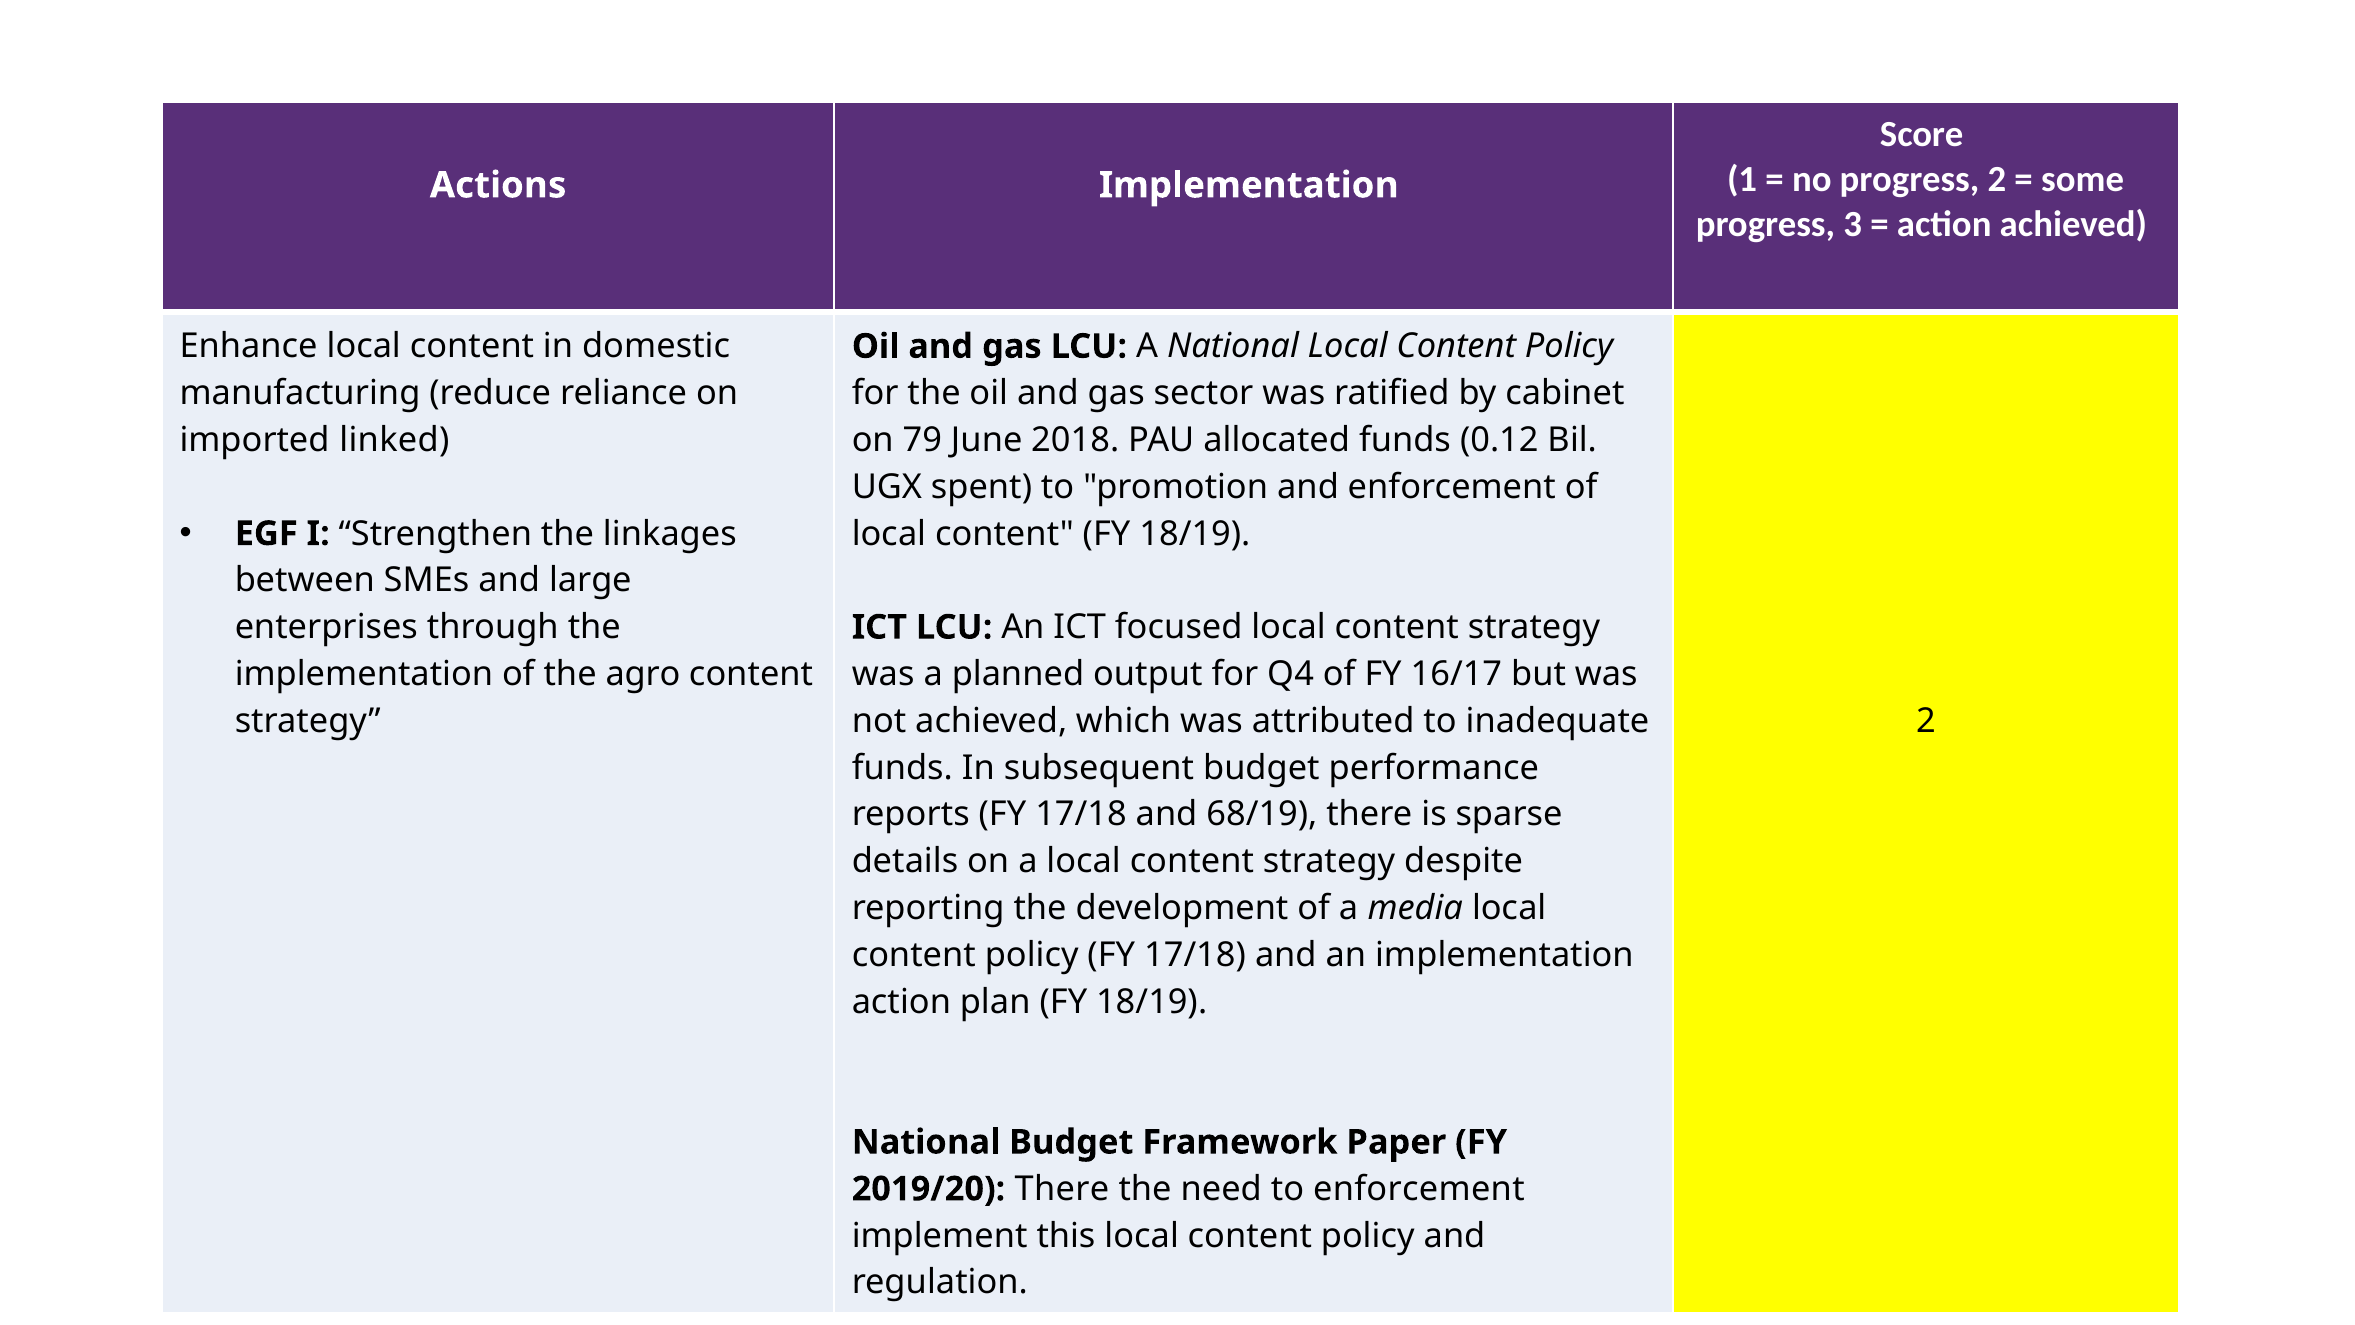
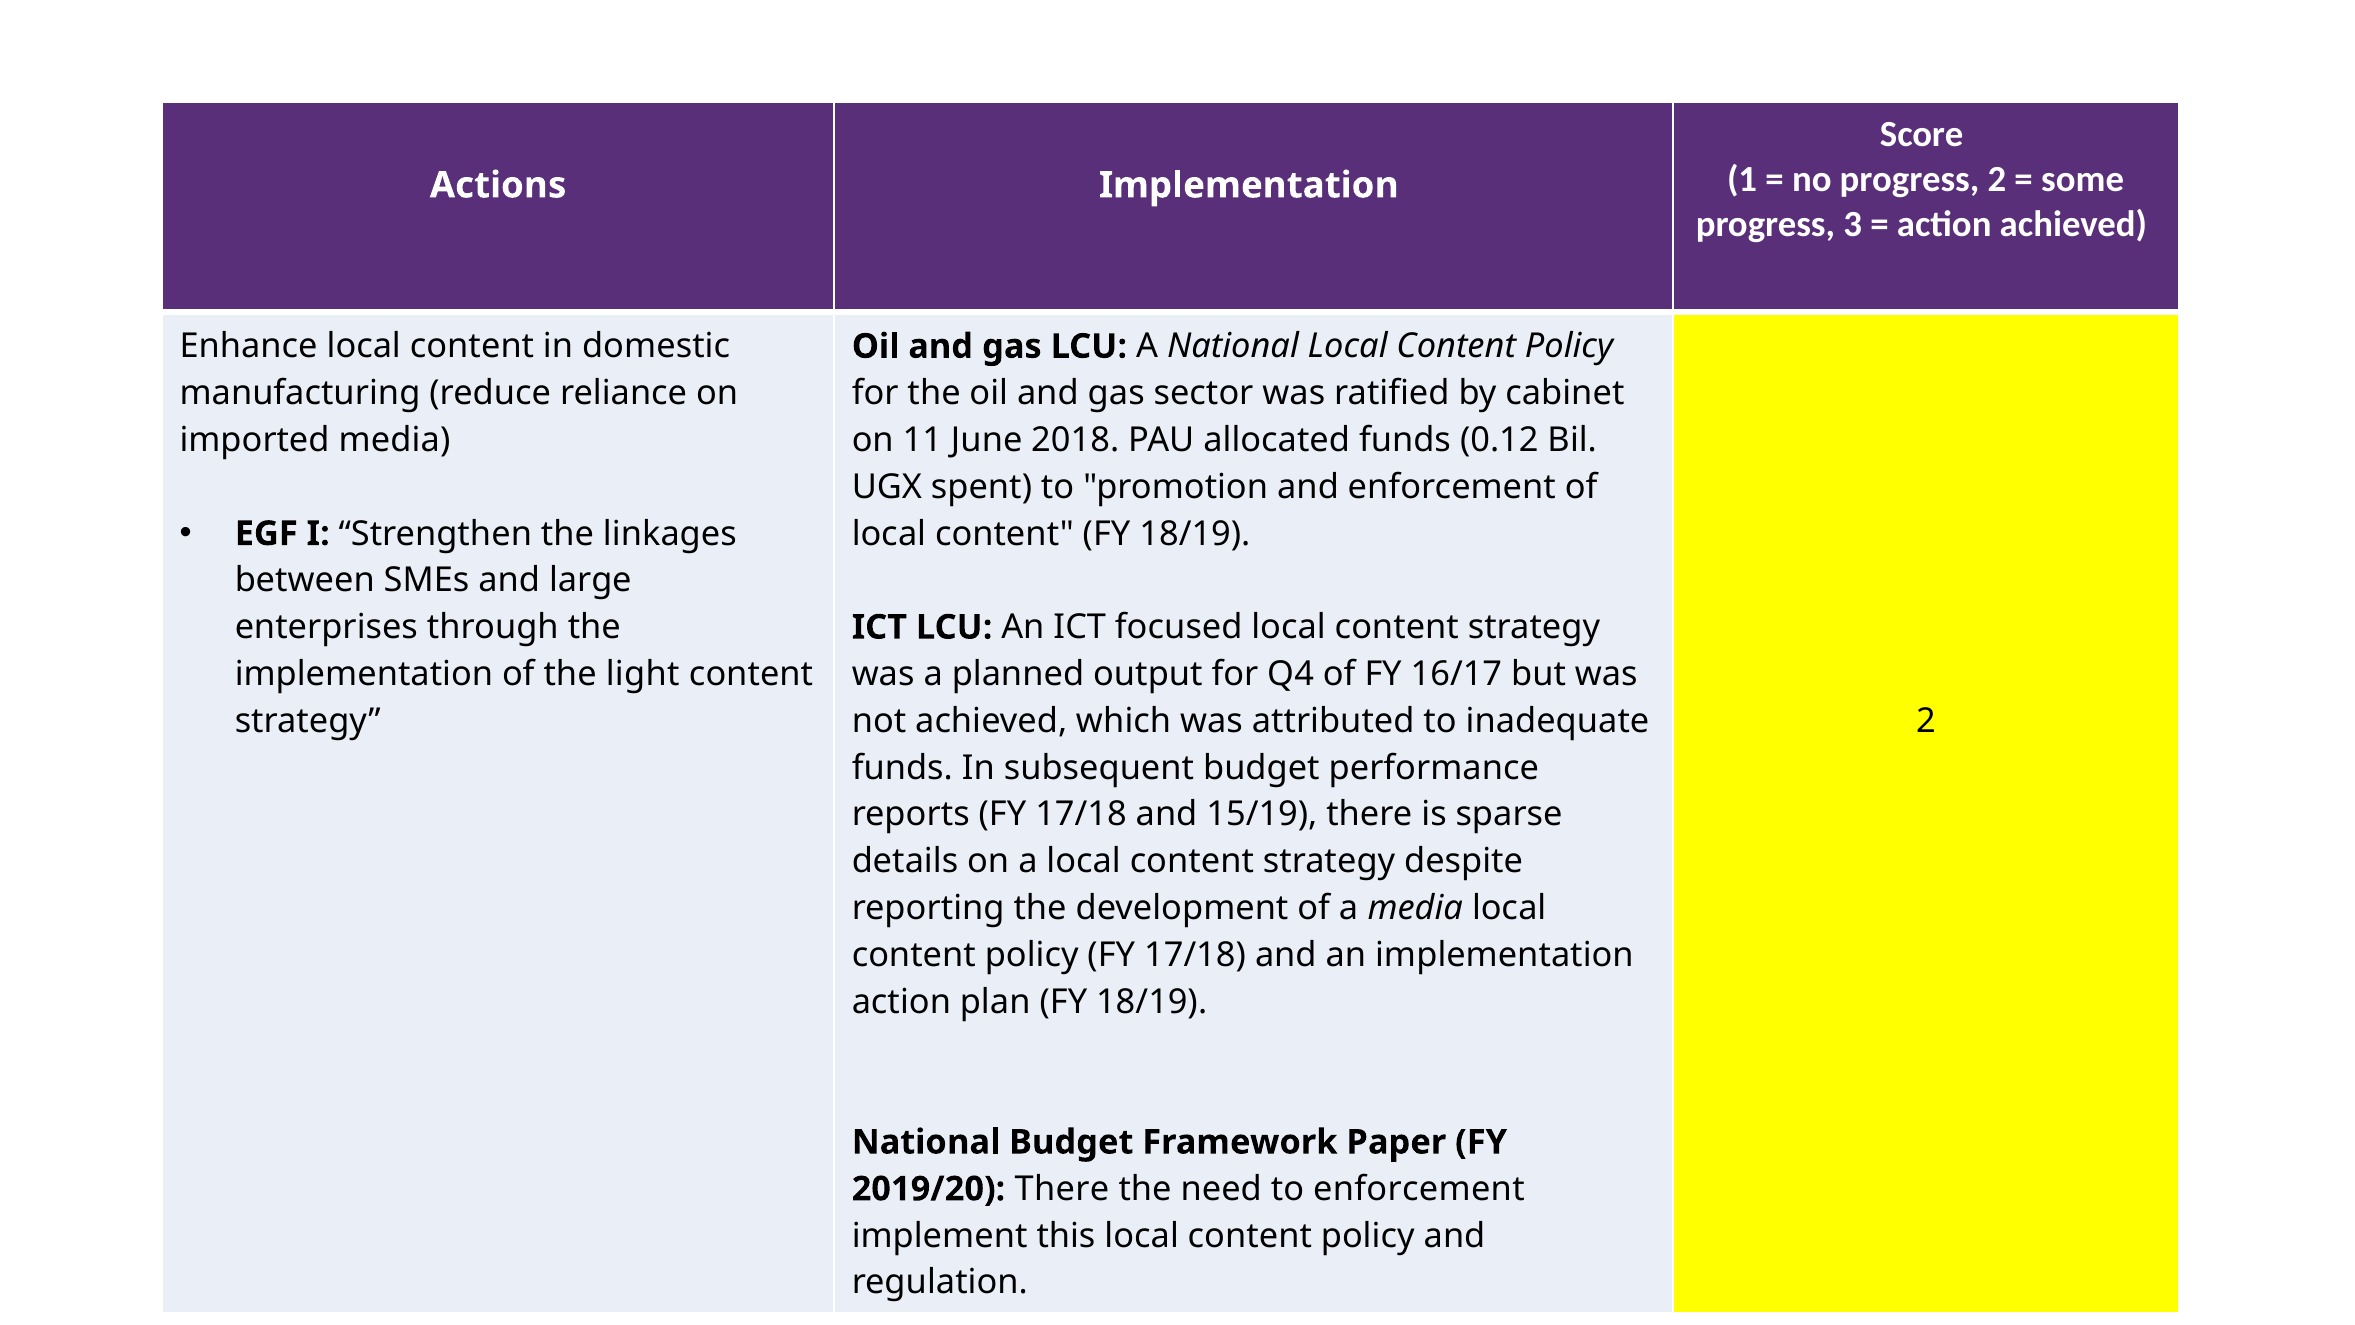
imported linked: linked -> media (394, 440)
79: 79 -> 11 (922, 440)
agro: agro -> light (643, 674)
68/19: 68/19 -> 15/19 (1262, 814)
